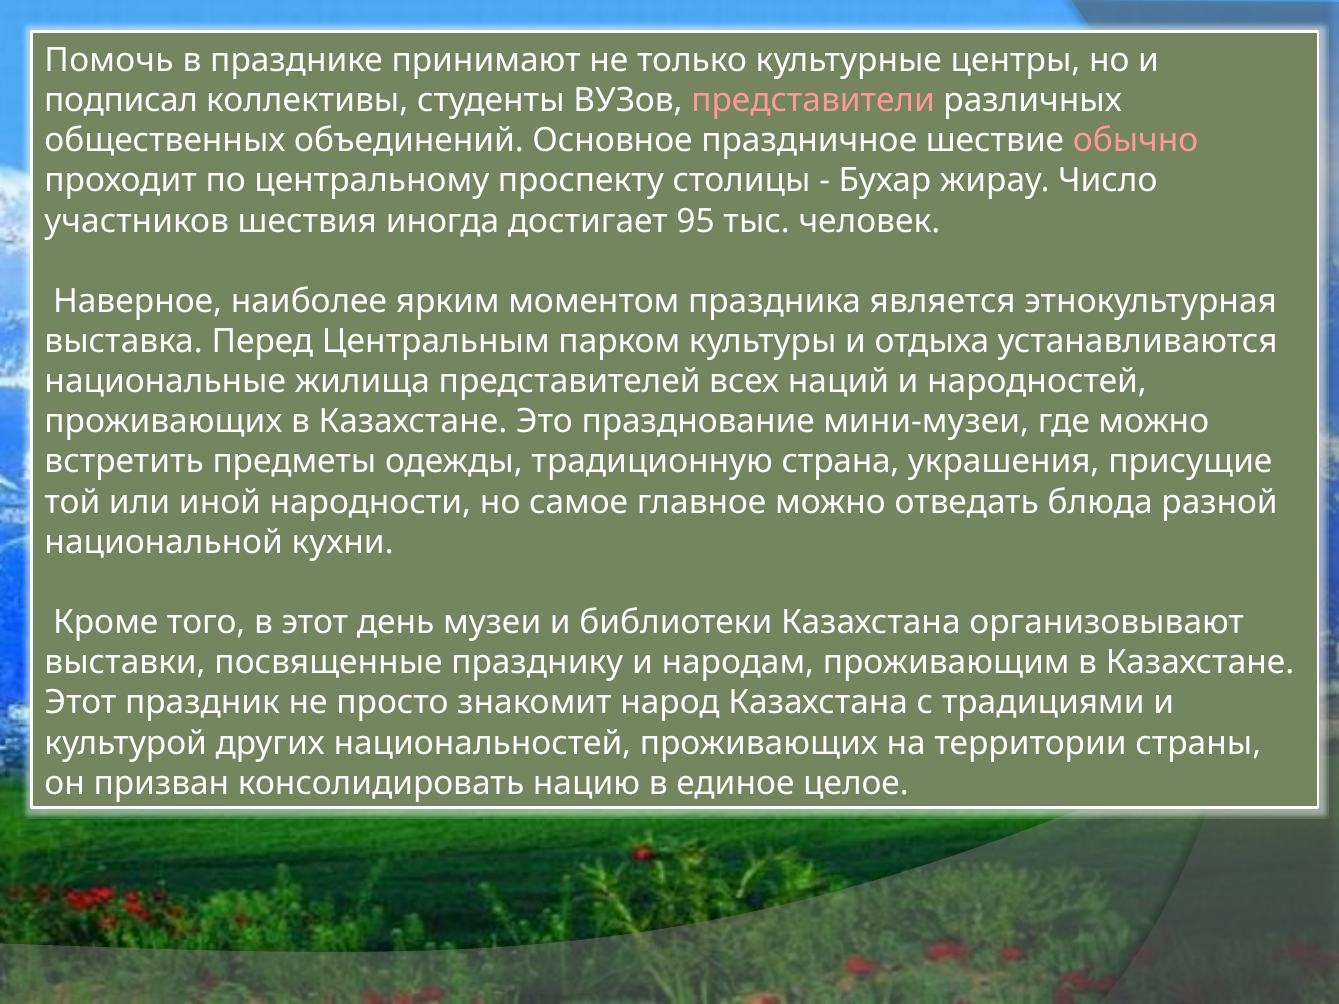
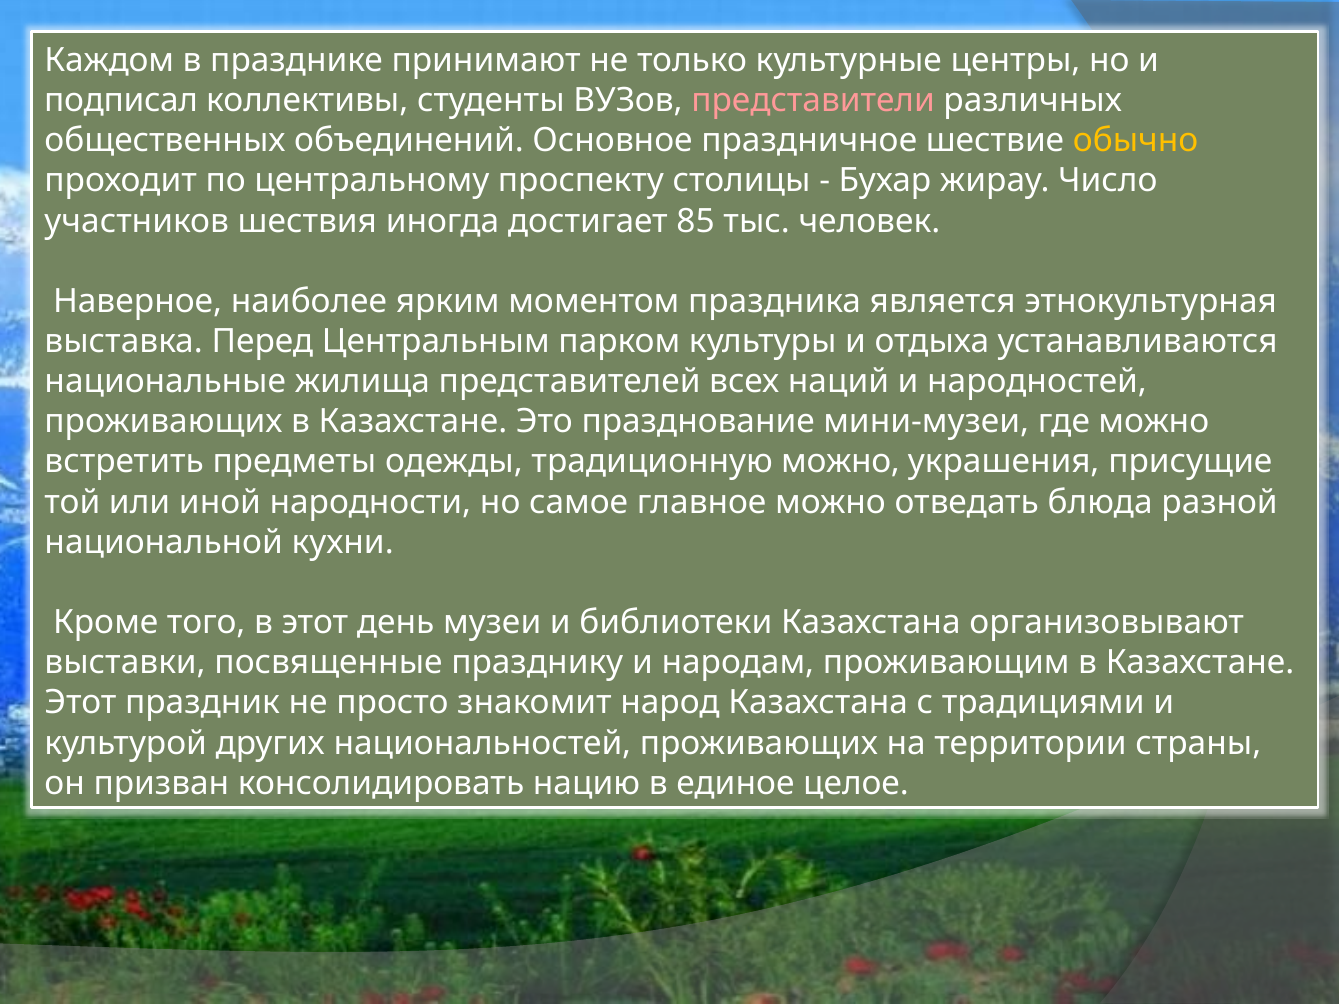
Помочь: Помочь -> Каждом (109, 60)
обычно colour: pink -> yellow (1136, 141)
95: 95 -> 85 (696, 221)
традиционную страна: страна -> можно (841, 462)
